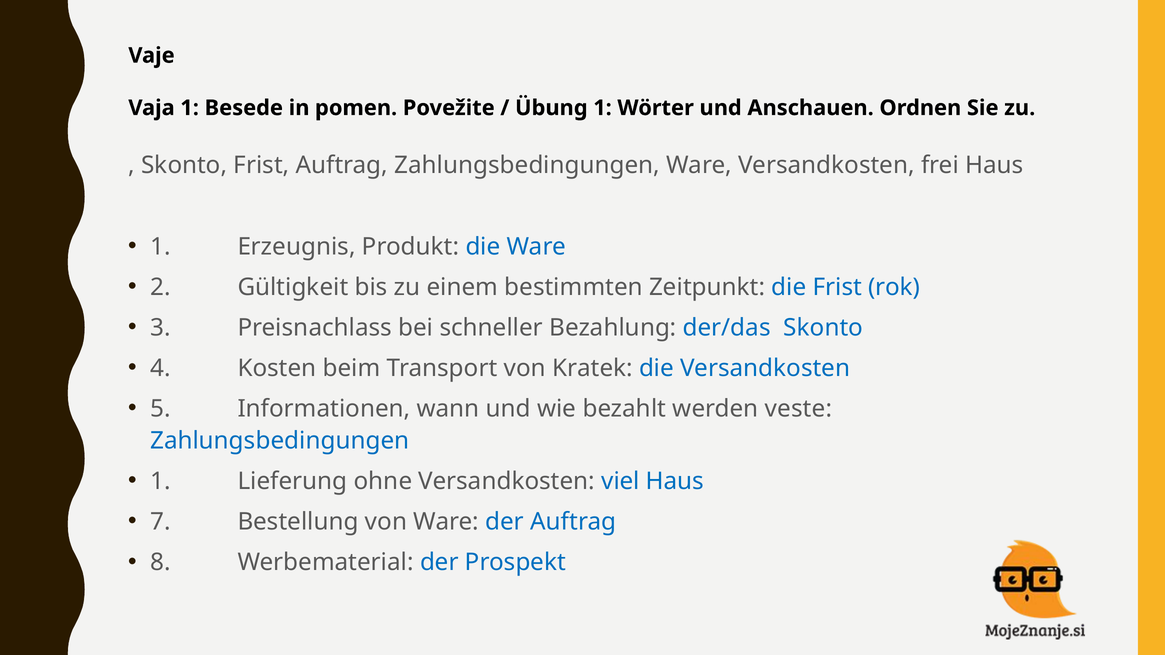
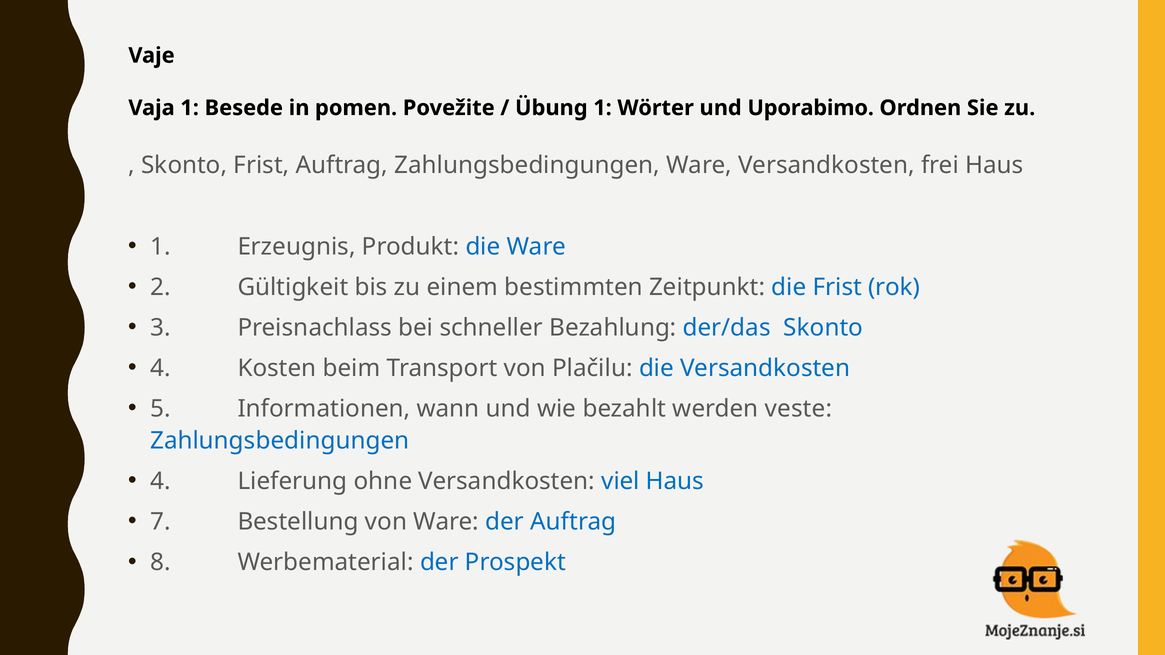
Anschauen: Anschauen -> Uporabimo (811, 108)
Kratek: Kratek -> Plačilu (592, 368)
1: 1 -> 4 (160, 482)
